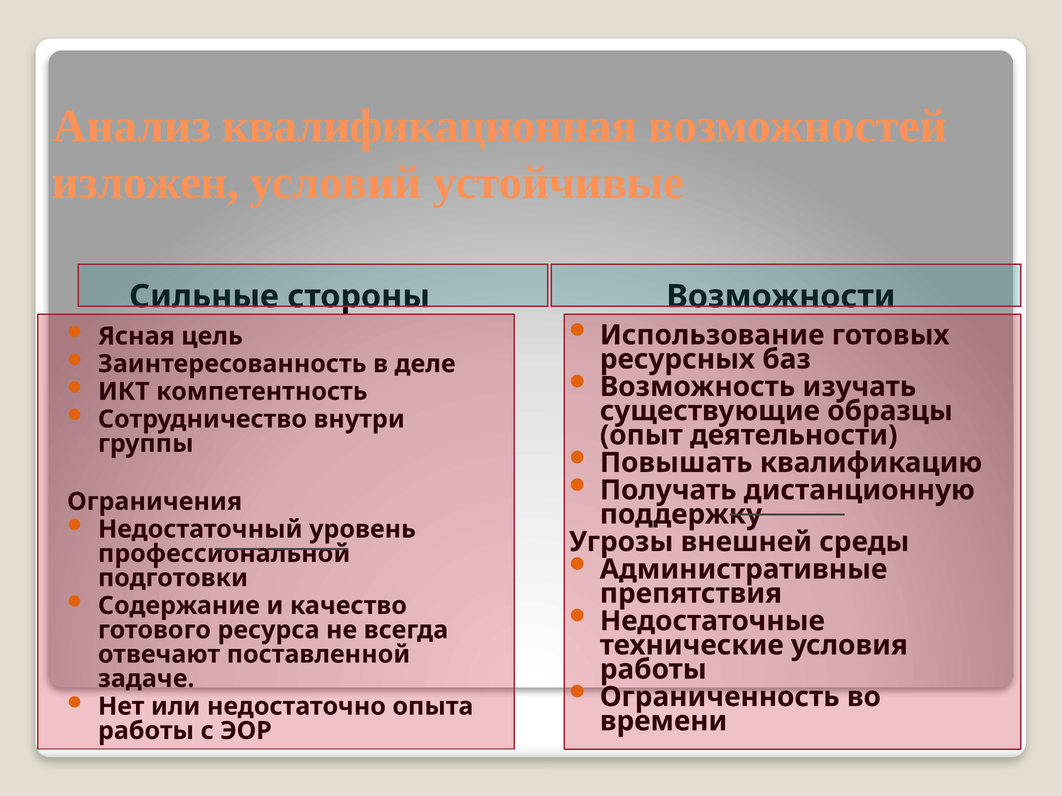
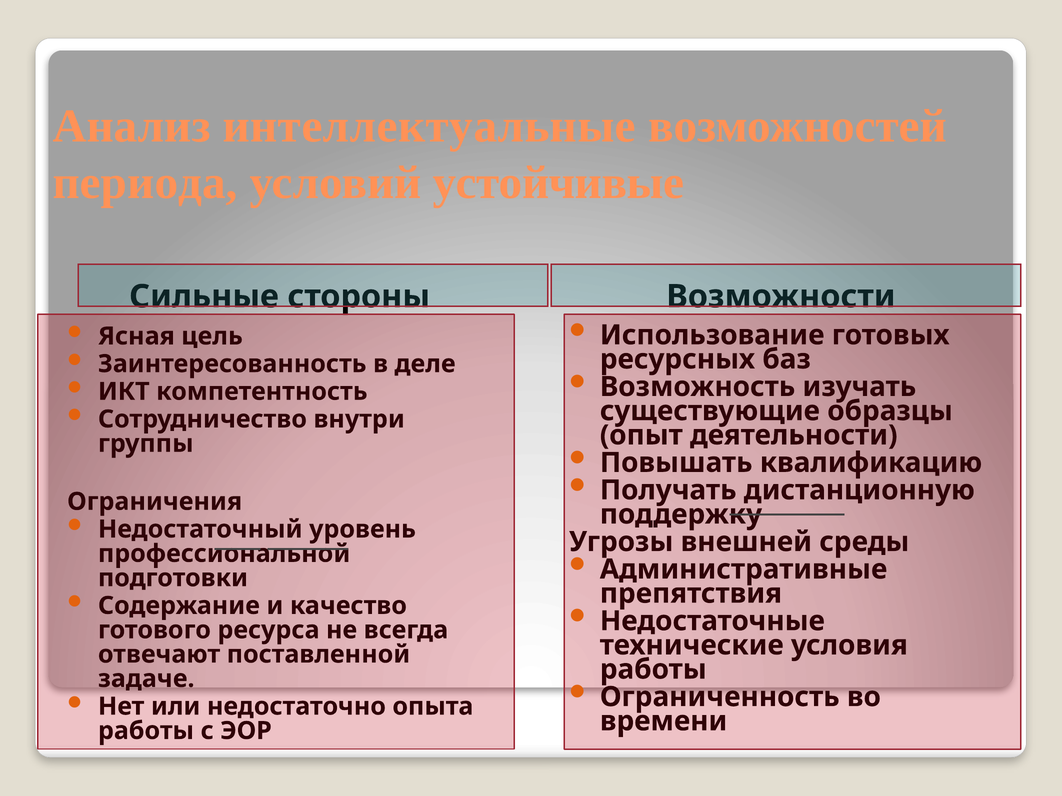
квалификационная: квалификационная -> интеллектуальные (429, 126)
изложен: изложен -> периода (145, 183)
